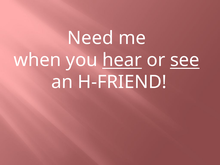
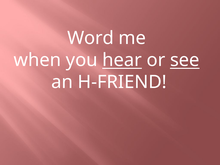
Need: Need -> Word (91, 38)
